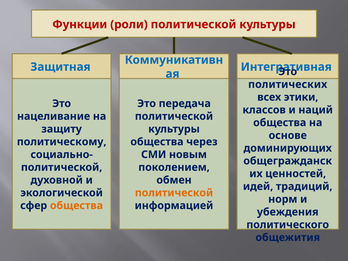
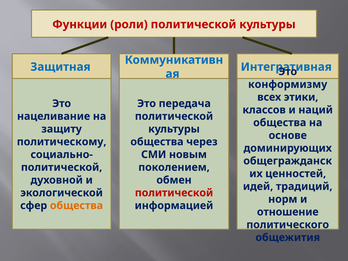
политических: политических -> конформизму (288, 84)
политической colour: orange -> red (174, 193)
убеждения: убеждения -> отношение (288, 212)
